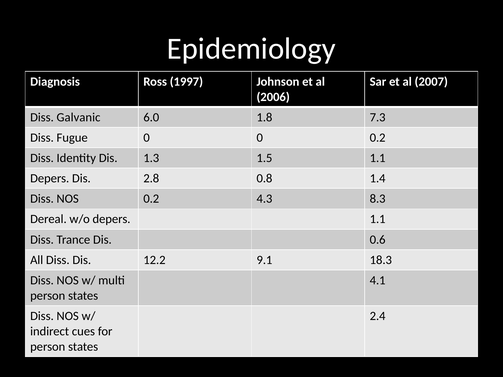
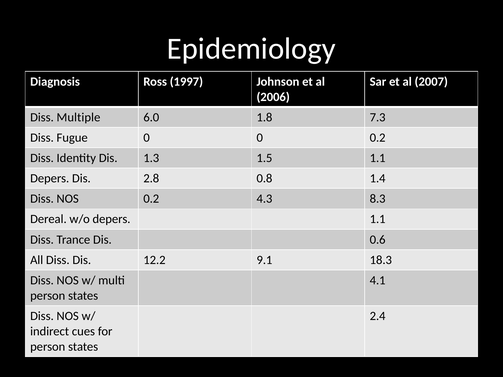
Galvanic: Galvanic -> Multiple (78, 117)
